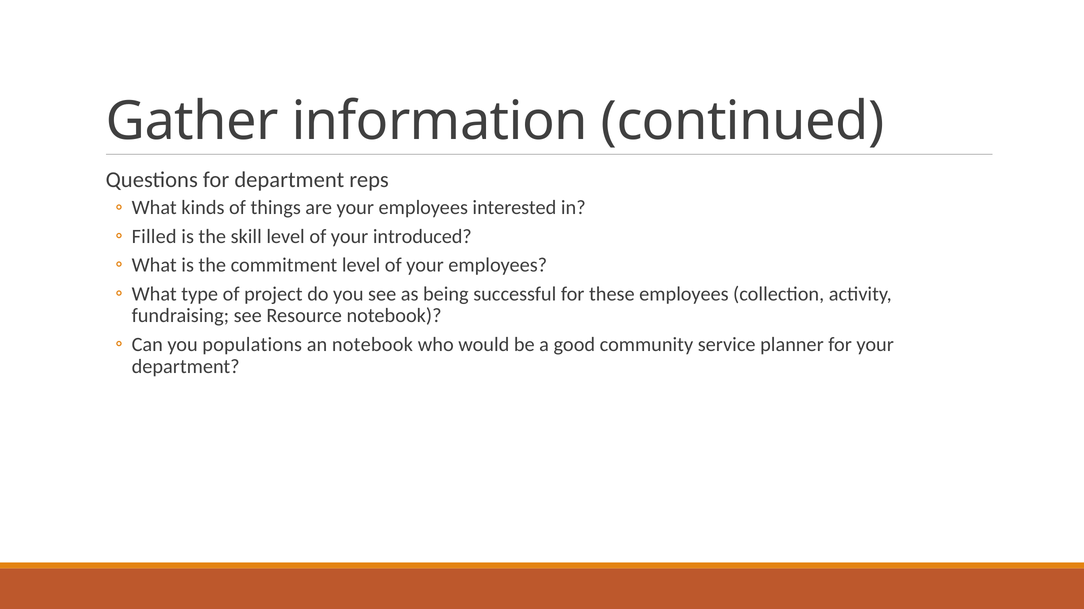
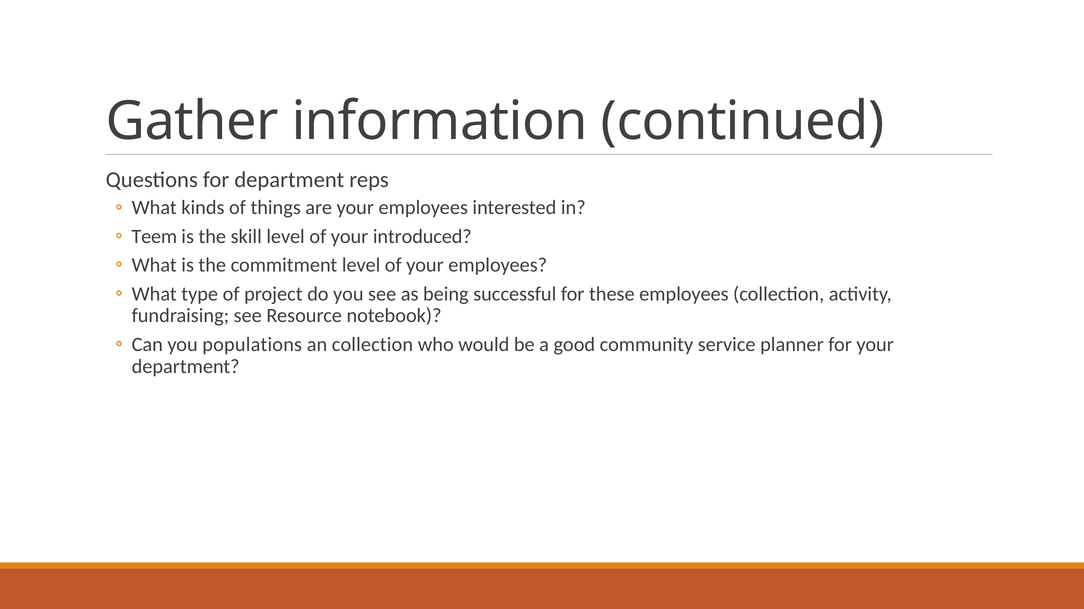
Filled: Filled -> Teem (154, 237)
an notebook: notebook -> collection (372, 345)
